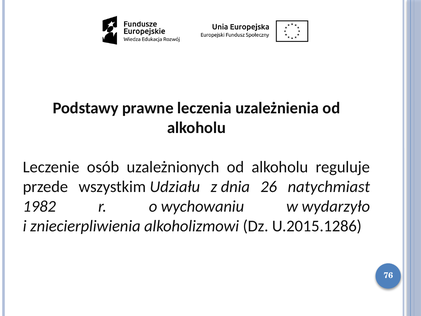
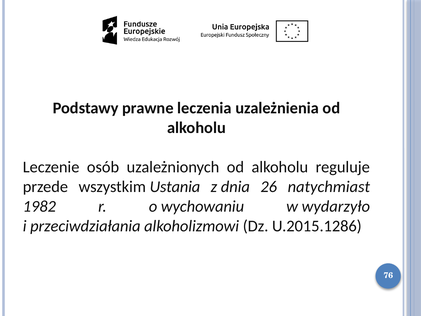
Udziału: Udziału -> Ustania (175, 187)
zniecierpliwienia: zniecierpliwienia -> przeciwdziałania (85, 226)
